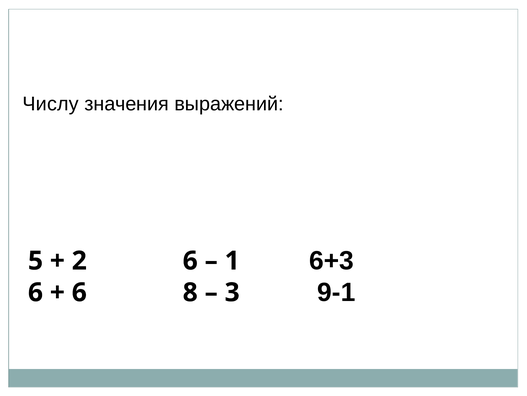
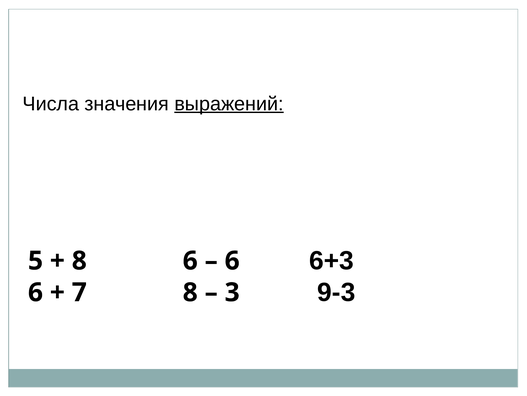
Числу: Числу -> Числа (51, 104)
выражений underline: none -> present (229, 104)
2: 2 -> 8 (79, 260)
1: 1 -> 6 (232, 260)
6: 6 -> 7 (79, 292)
9-1: 9-1 -> 9-3 (336, 292)
